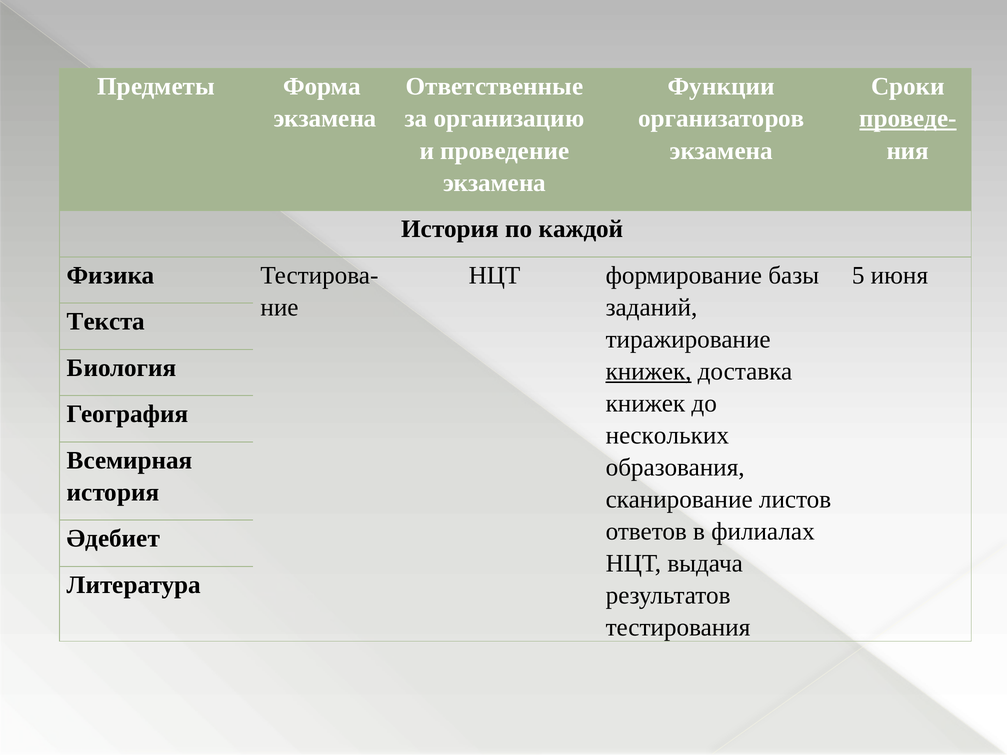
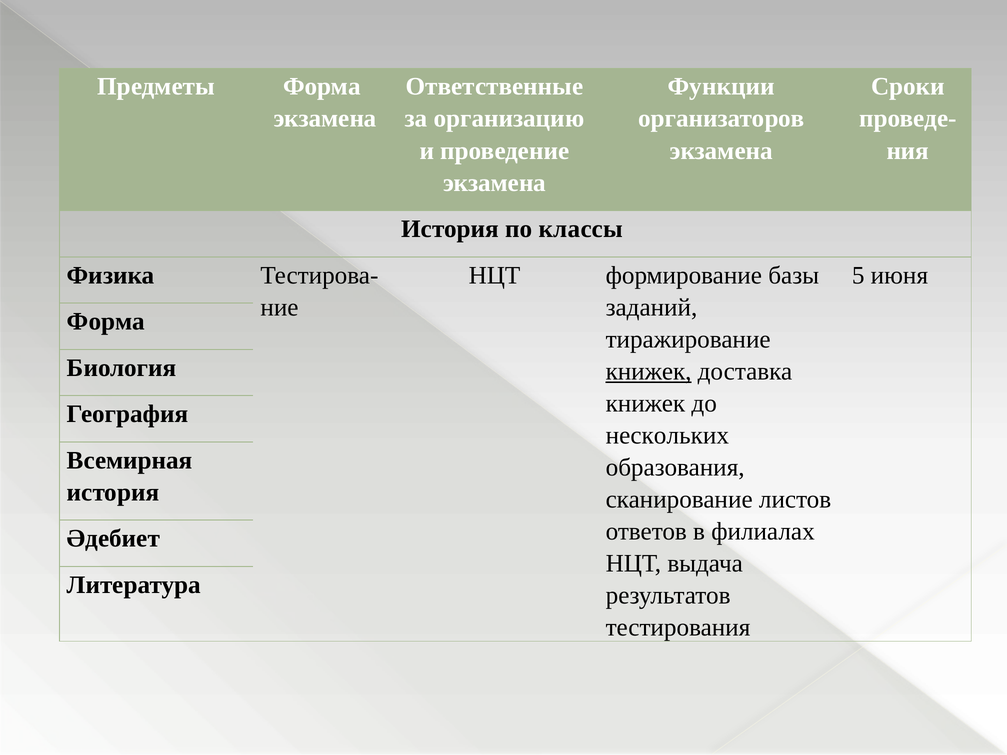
проведе- underline: present -> none (908, 119)
каждой: каждой -> классы (581, 229)
Текста: Текста -> Форма (106, 322)
